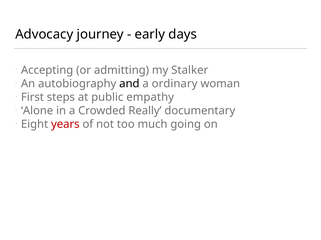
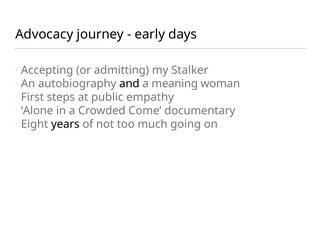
ordinary: ordinary -> meaning (175, 84)
Really: Really -> Come (145, 111)
years colour: red -> black (65, 125)
